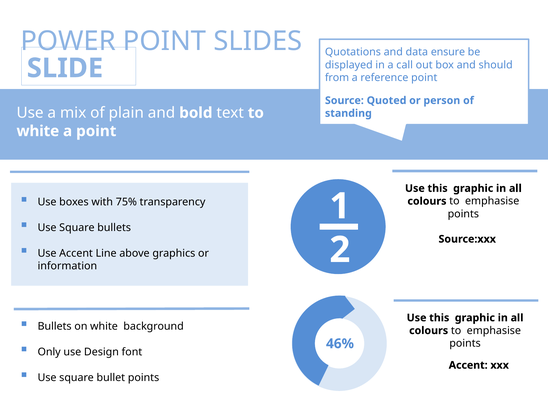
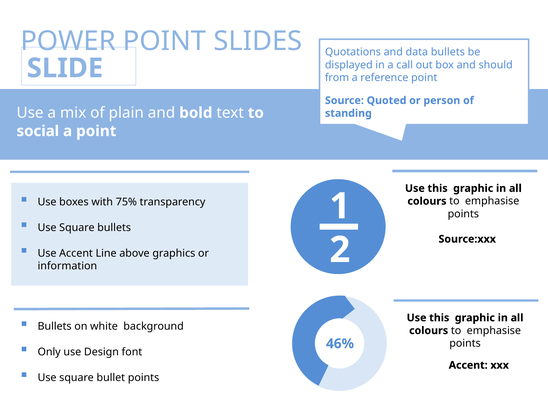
data ensure: ensure -> bullets (448, 52)
white: white -> social (38, 131)
